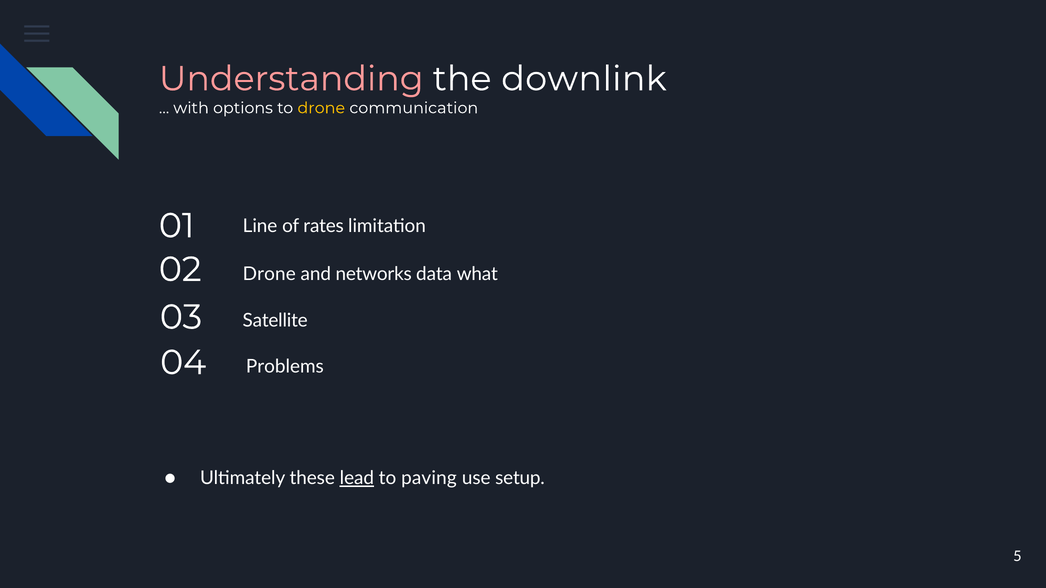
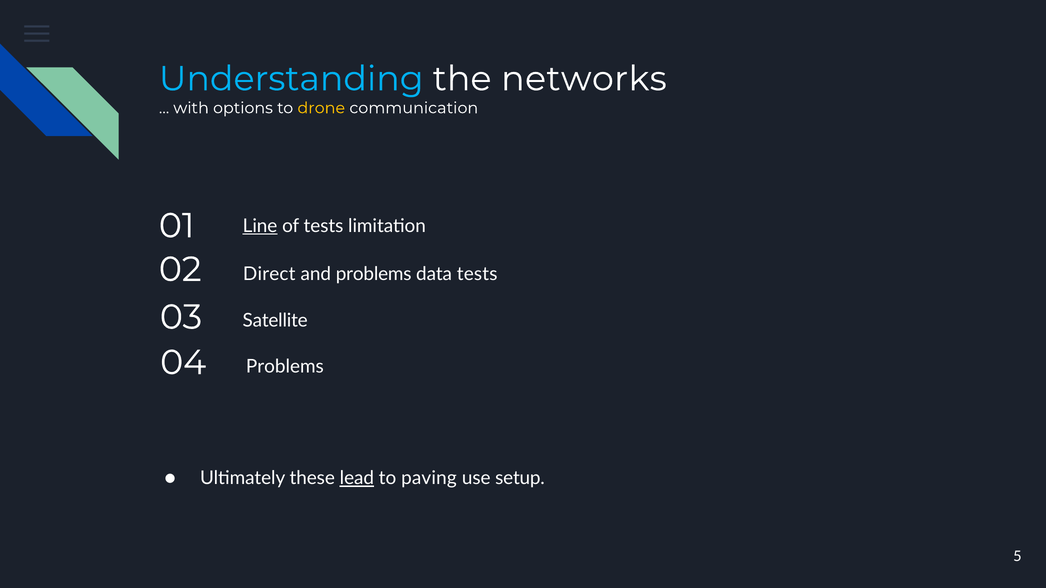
Understanding colour: pink -> light blue (291, 79)
downlink: downlink -> networks (584, 79)
Line underline: none -> present (260, 226)
of rates: rates -> tests (323, 226)
02 Drone: Drone -> Direct (269, 274)
and networks: networks -> problems (374, 274)
data what: what -> tests (477, 274)
